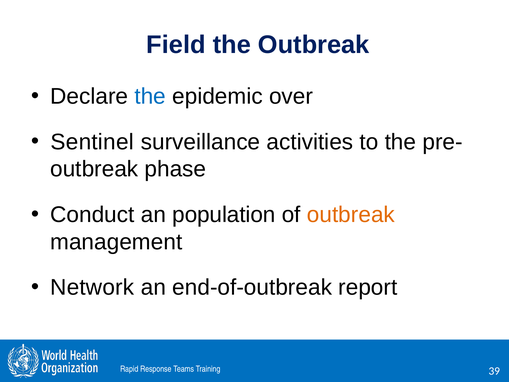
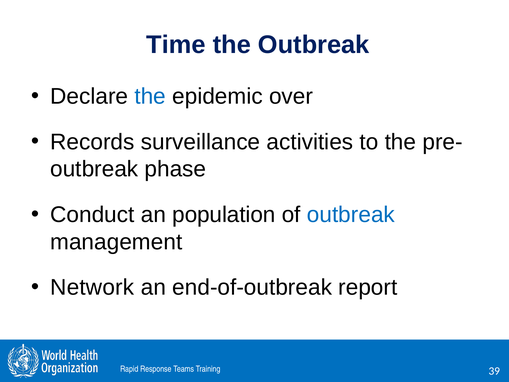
Field: Field -> Time (176, 45)
Sentinel: Sentinel -> Records (92, 142)
outbreak colour: orange -> blue (351, 215)
